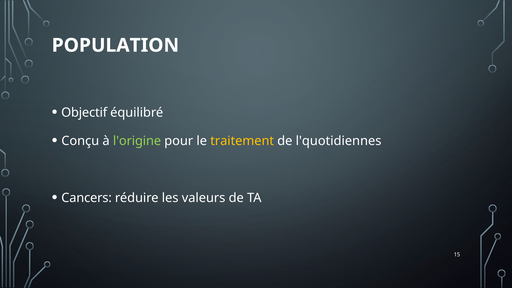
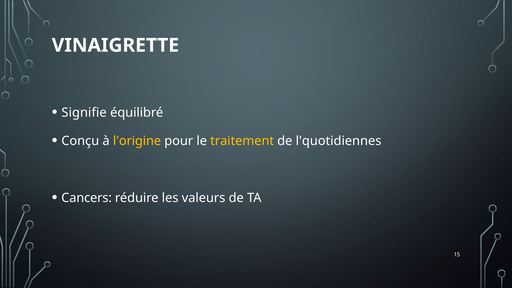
POPULATION: POPULATION -> VINAIGRETTE (115, 45)
Objectif: Objectif -> Signifie (84, 113)
l'origine colour: light green -> yellow (137, 141)
